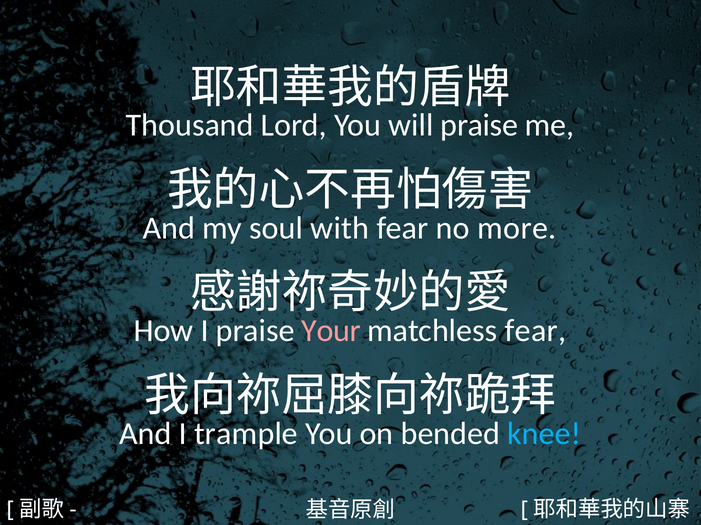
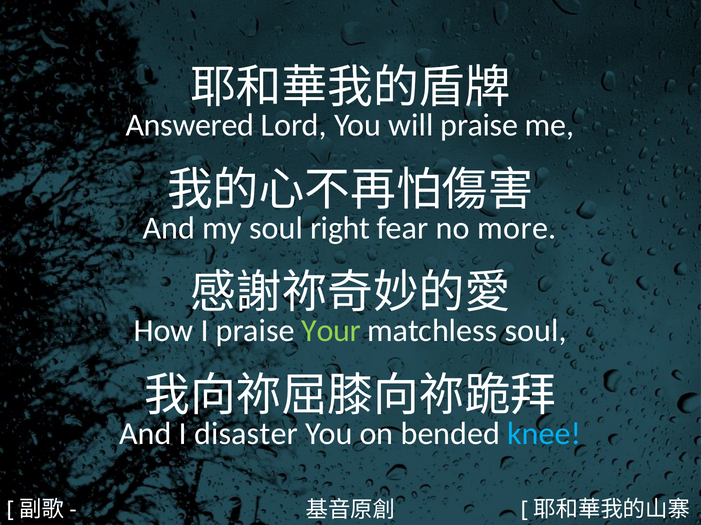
Thousand: Thousand -> Answered (190, 126)
with: with -> right (340, 228)
Your colour: pink -> light green (331, 331)
matchless fear: fear -> soul (536, 331)
trample: trample -> disaster (246, 434)
